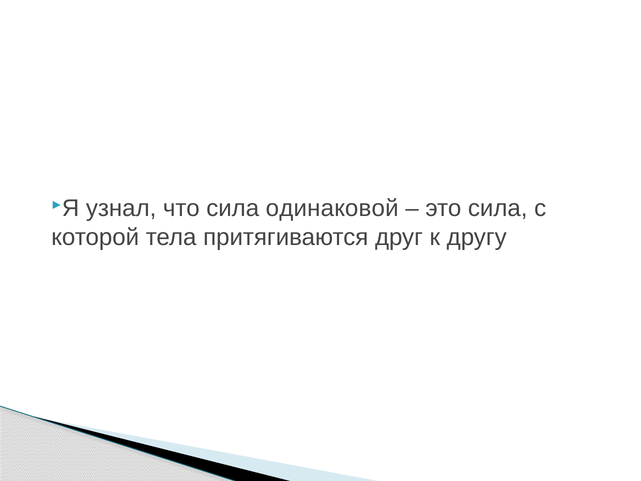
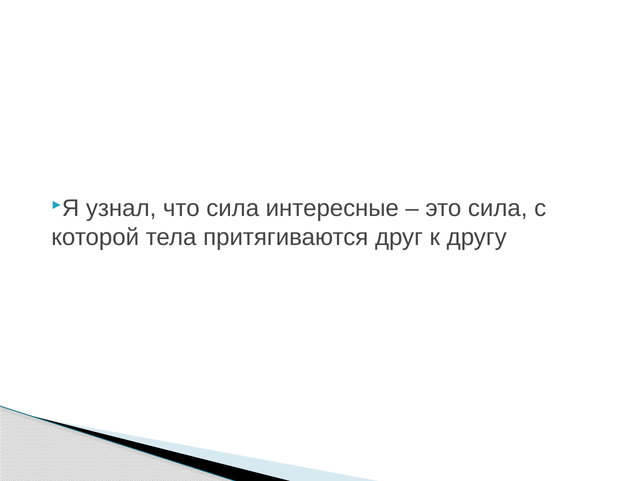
одинаковой: одинаковой -> интересные (332, 208)
